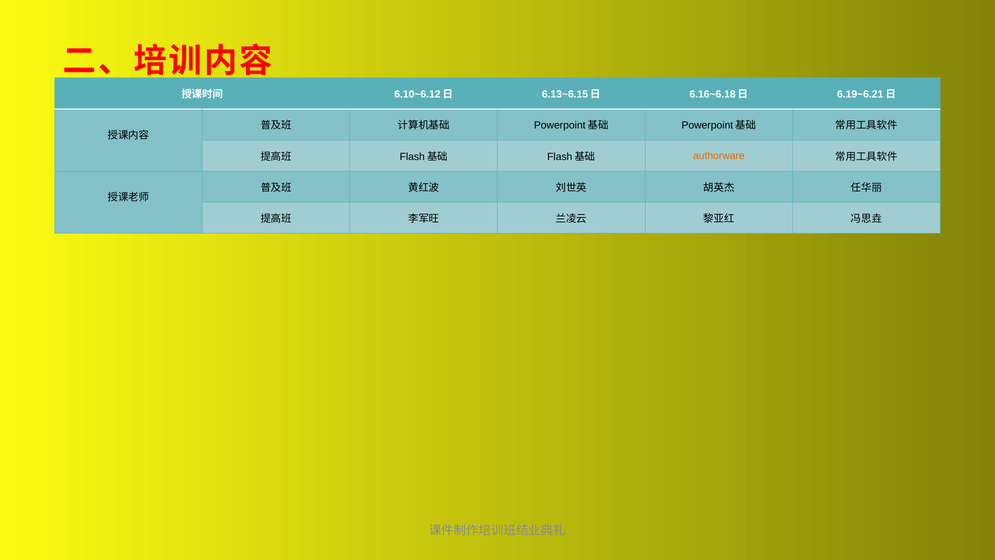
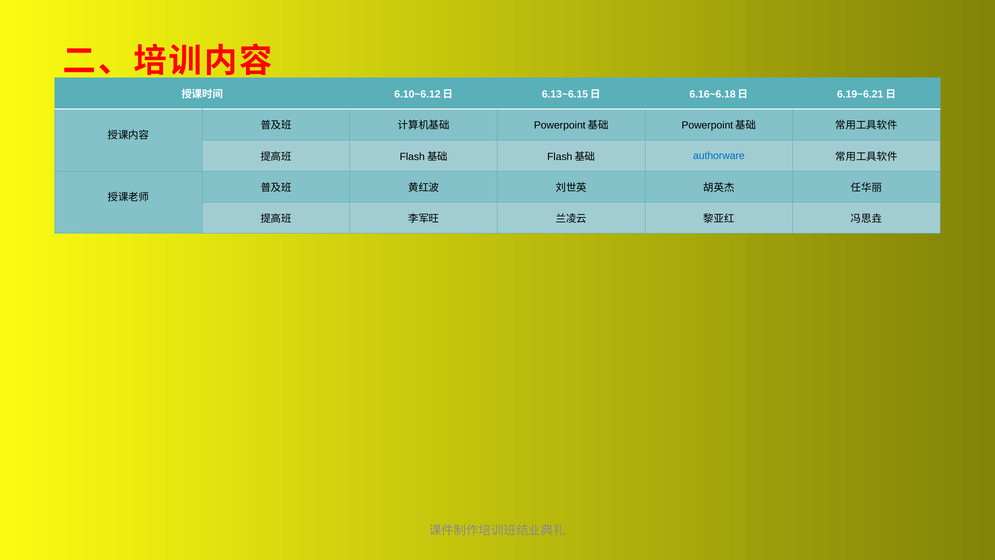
authorware colour: orange -> blue (719, 156)
